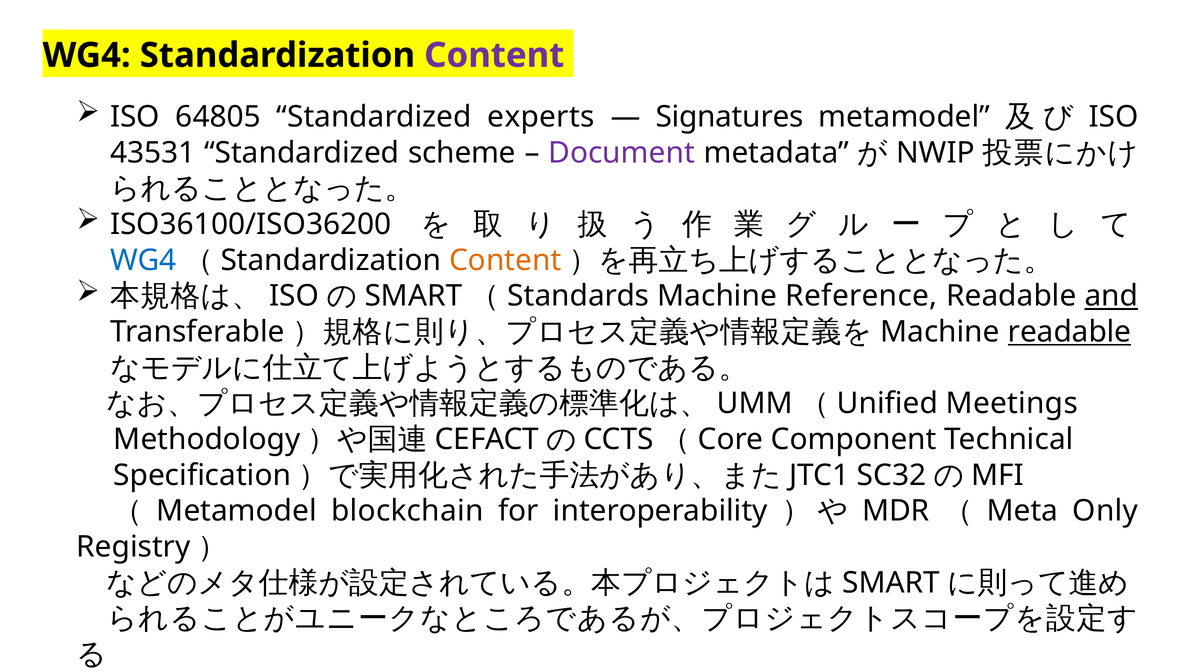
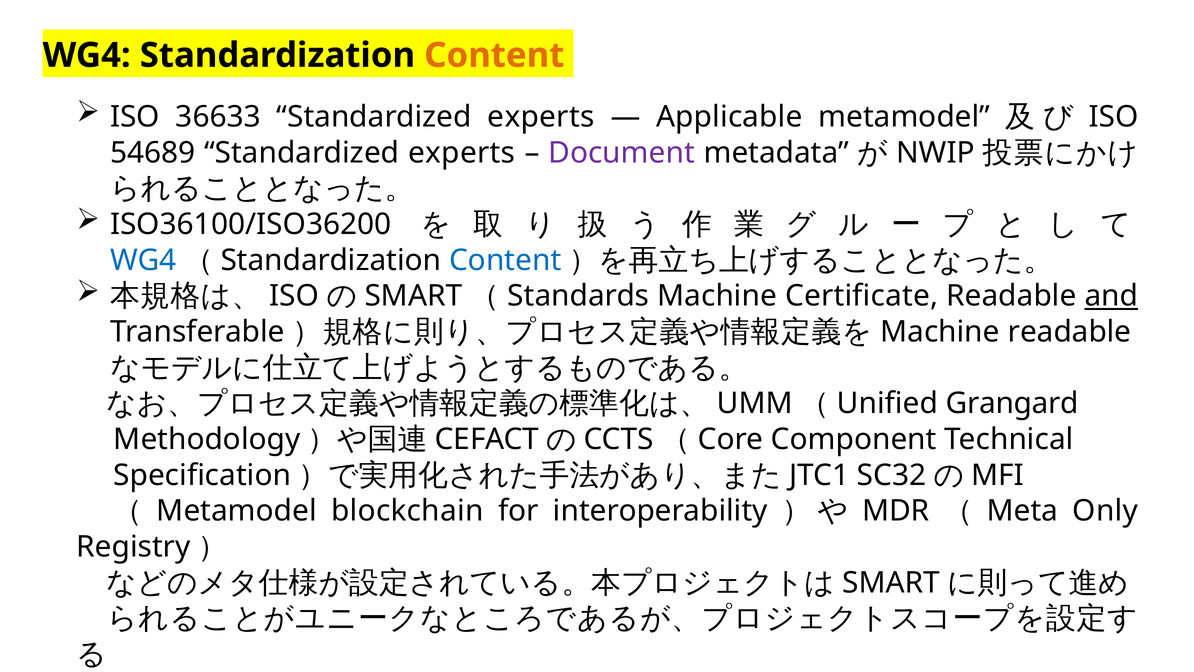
Content colour: purple -> orange (494, 55)
64805: 64805 -> 36633 (218, 117)
Signatures: Signatures -> Applicable (729, 117)
43531: 43531 -> 54689 (153, 153)
scheme: scheme -> experts (462, 153)
Content colour: orange -> blue (505, 260)
Reference: Reference -> Certificate (862, 296)
readable underline: present -> none (1070, 332)
Meetings: Meetings -> Grangard (1012, 403)
